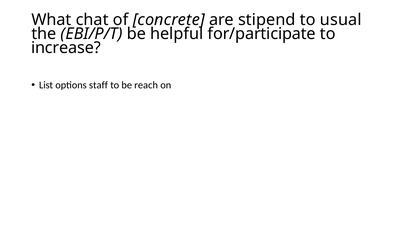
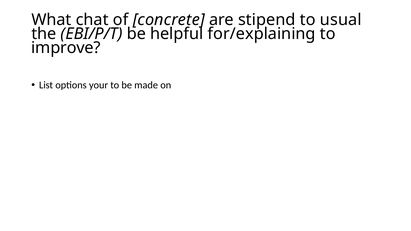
for/participate: for/participate -> for/explaining (262, 34)
increase: increase -> improve (66, 48)
staff: staff -> your (99, 85)
reach: reach -> made (146, 85)
